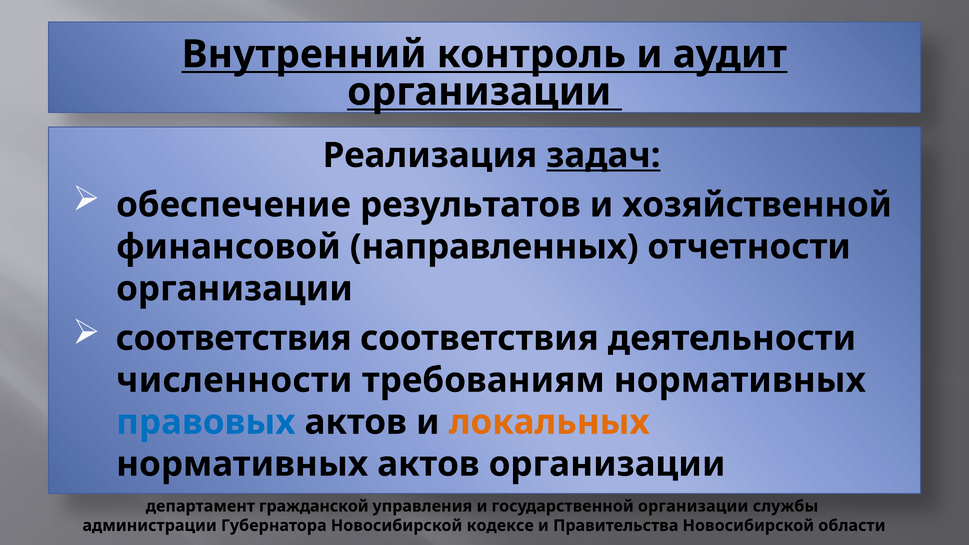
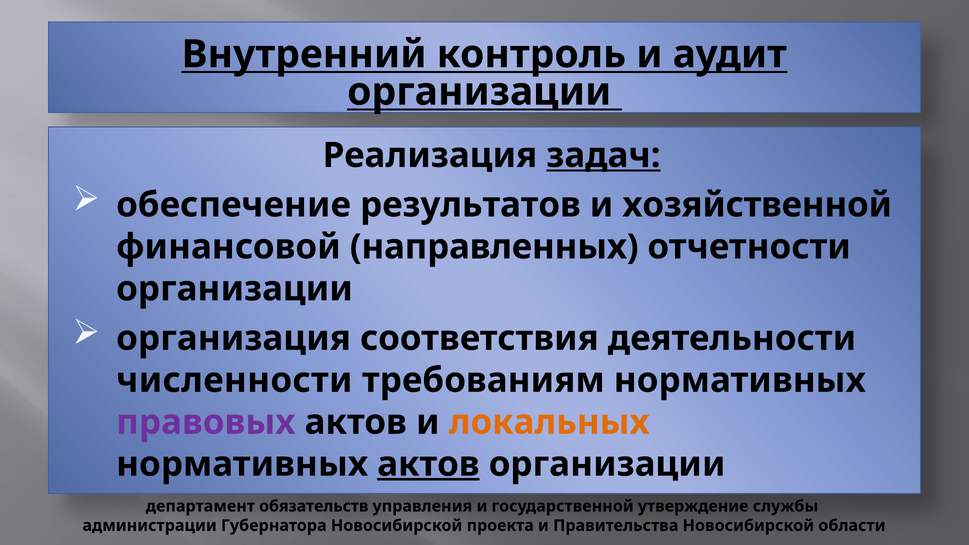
соответствия: соответствия -> организация (234, 338)
правовых colour: blue -> purple (206, 422)
актов underline: none -> present (428, 464)
гражданской: гражданской -> обязательств (314, 506)
государственной организации: организации -> утверждение (693, 506)
кодексе: кодексе -> проекта (500, 526)
